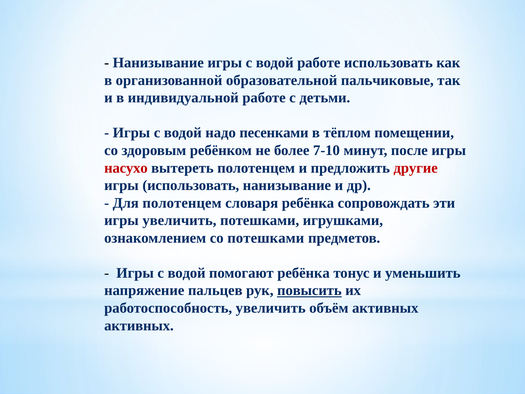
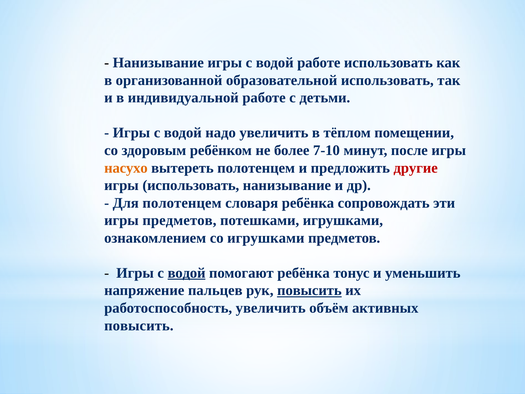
образовательной пальчиковые: пальчиковые -> использовать (387, 80)
надо песенками: песенками -> увеличить (274, 133)
насухо colour: red -> orange (126, 168)
игры увеличить: увеличить -> предметов (179, 220)
со потешками: потешками -> игрушками (266, 238)
водой underline: none -> present (187, 273)
активных: активных -> повысить (139, 325)
